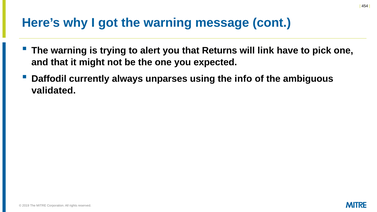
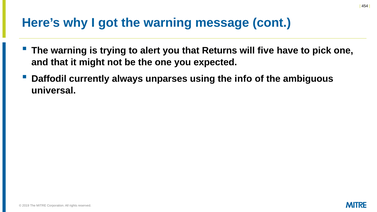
link: link -> five (266, 51)
validated: validated -> universal (54, 91)
